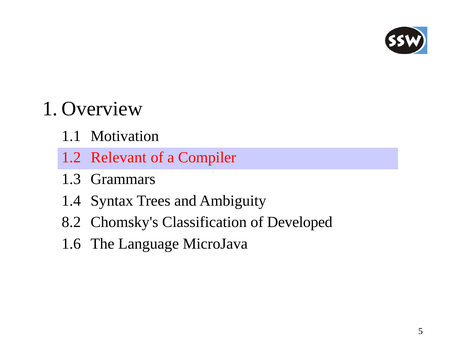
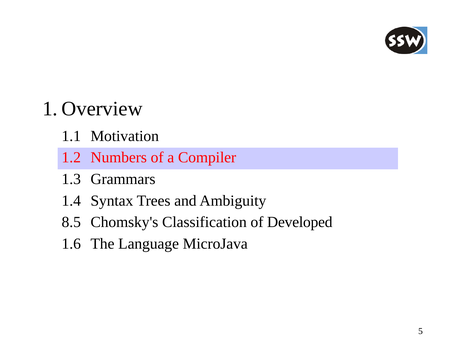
Relevant: Relevant -> Numbers (119, 158)
8.2: 8.2 -> 8.5 (71, 222)
